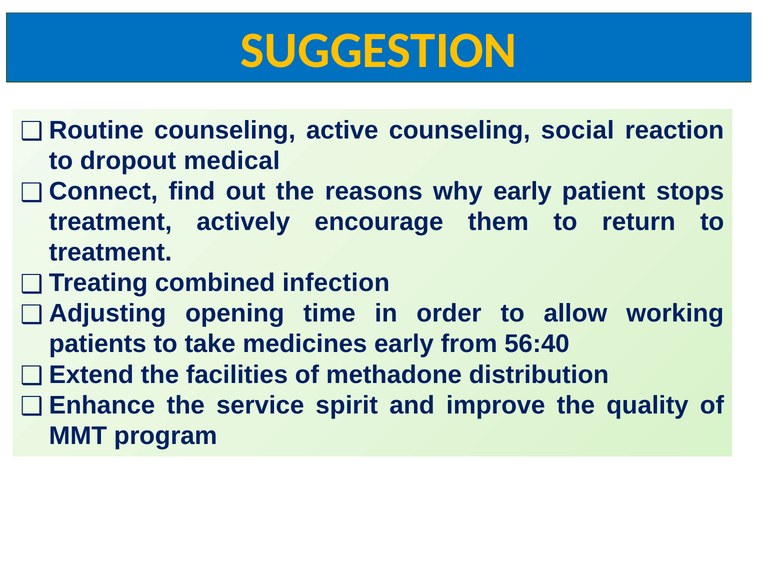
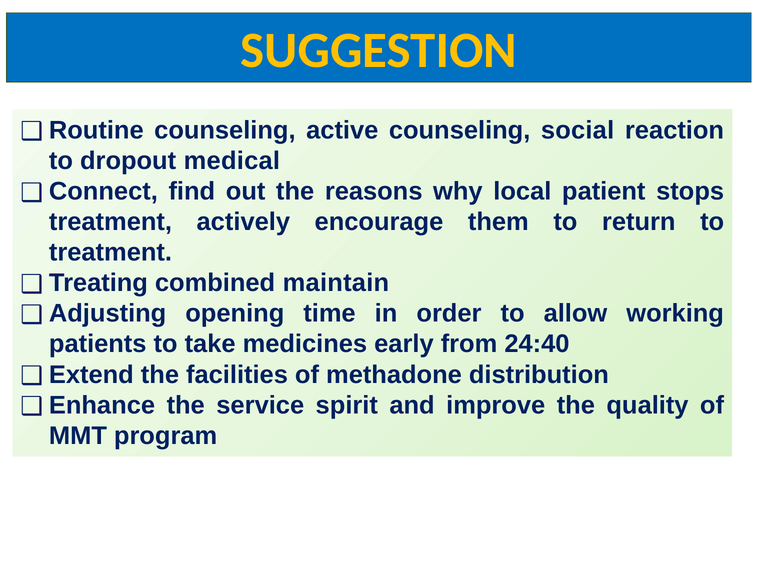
why early: early -> local (522, 191)
infection: infection -> maintain (336, 283)
56:40: 56:40 -> 24:40 (537, 344)
